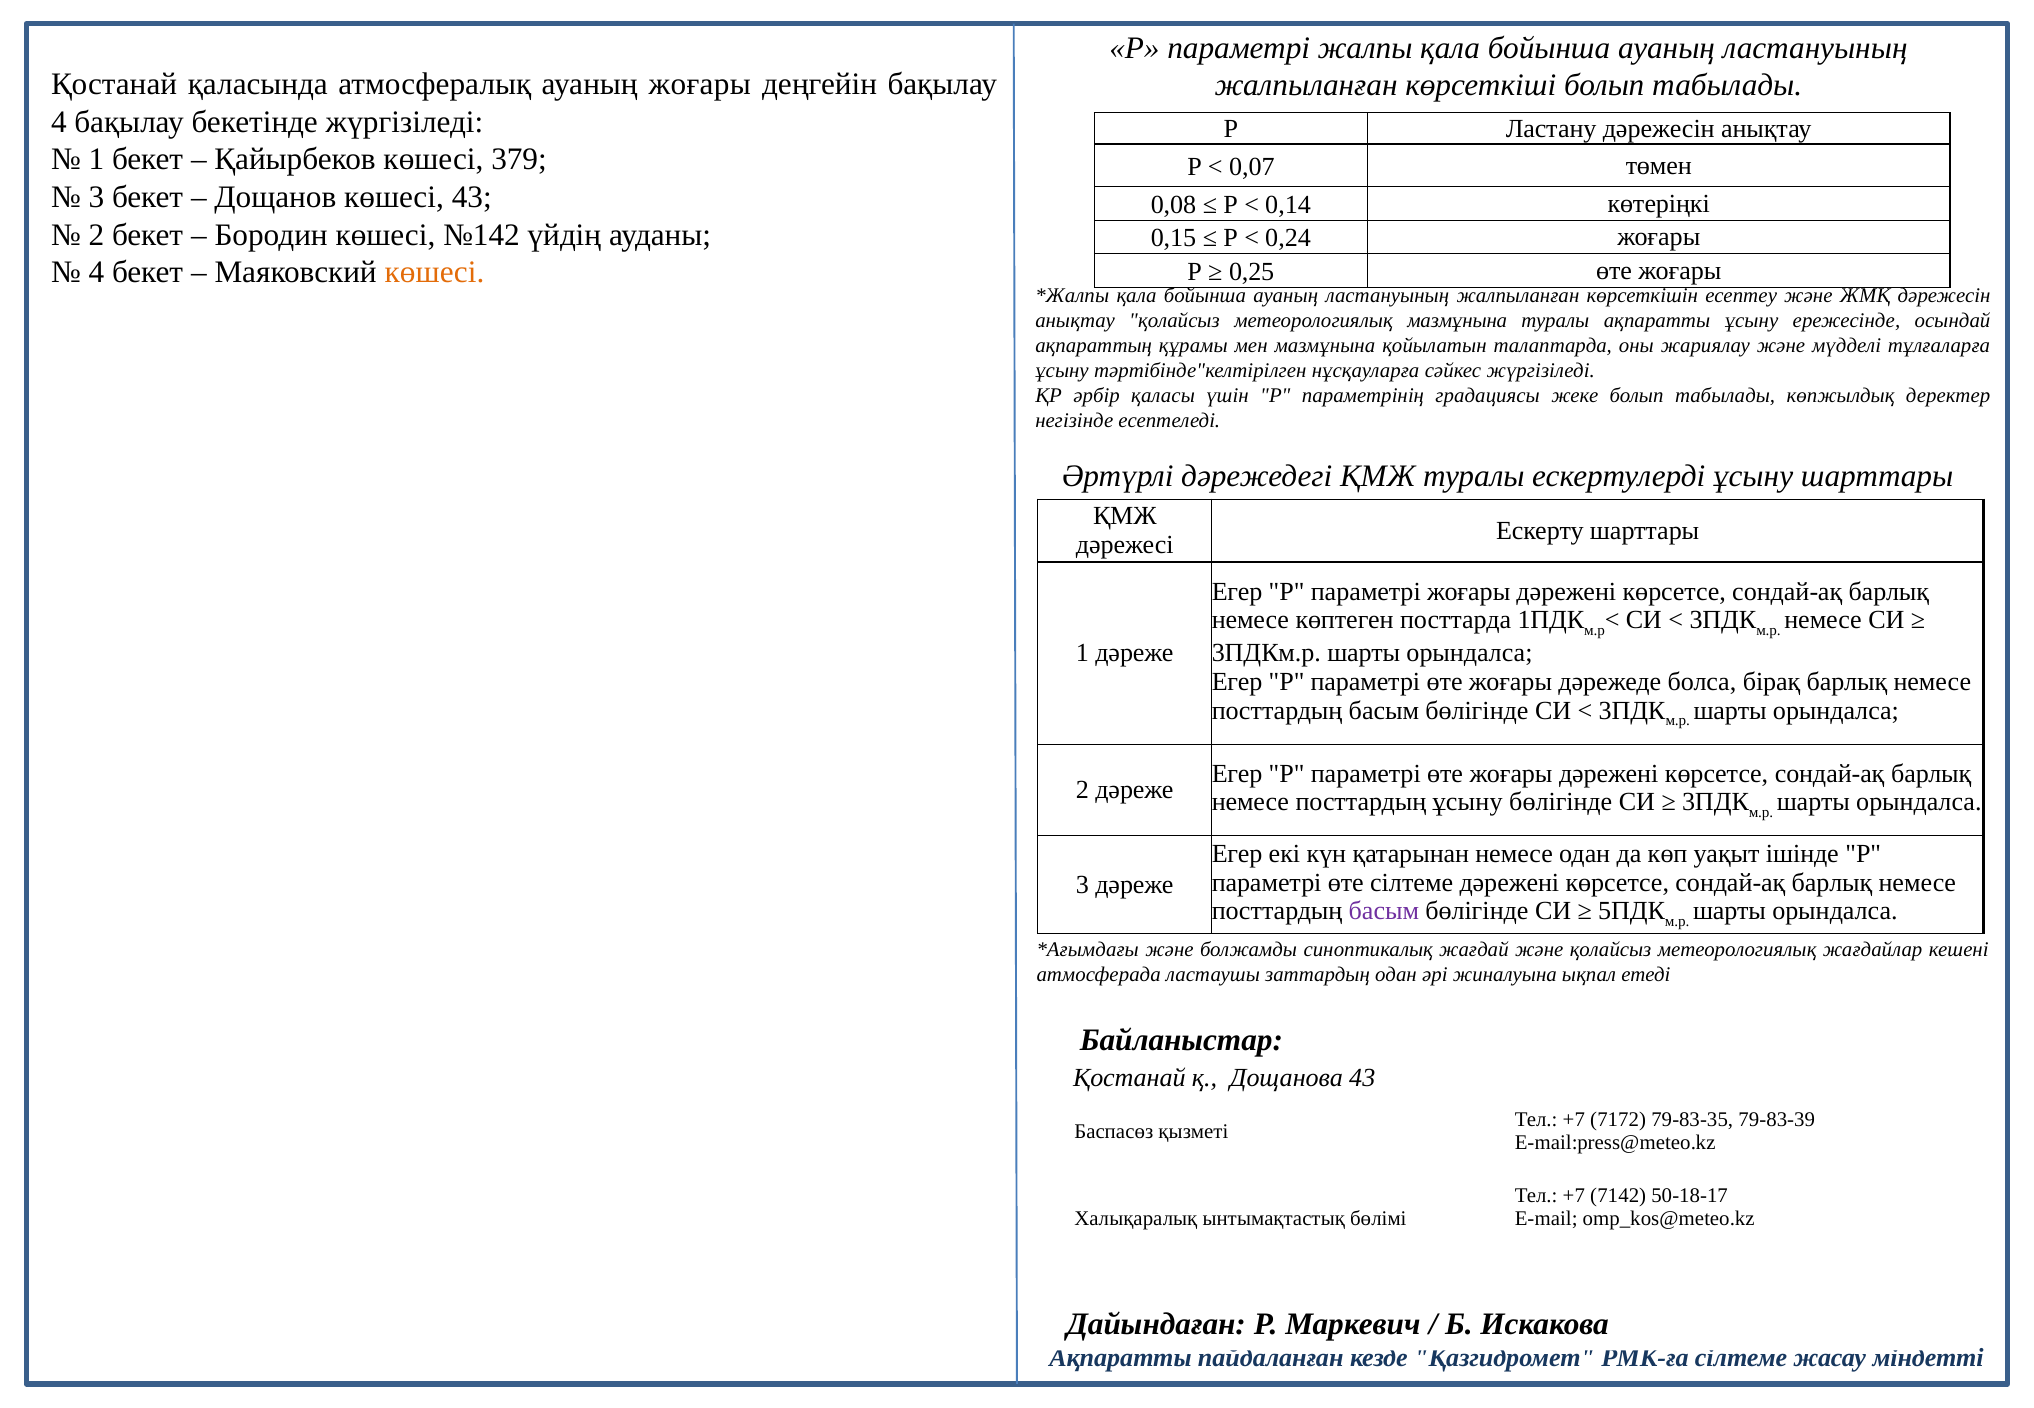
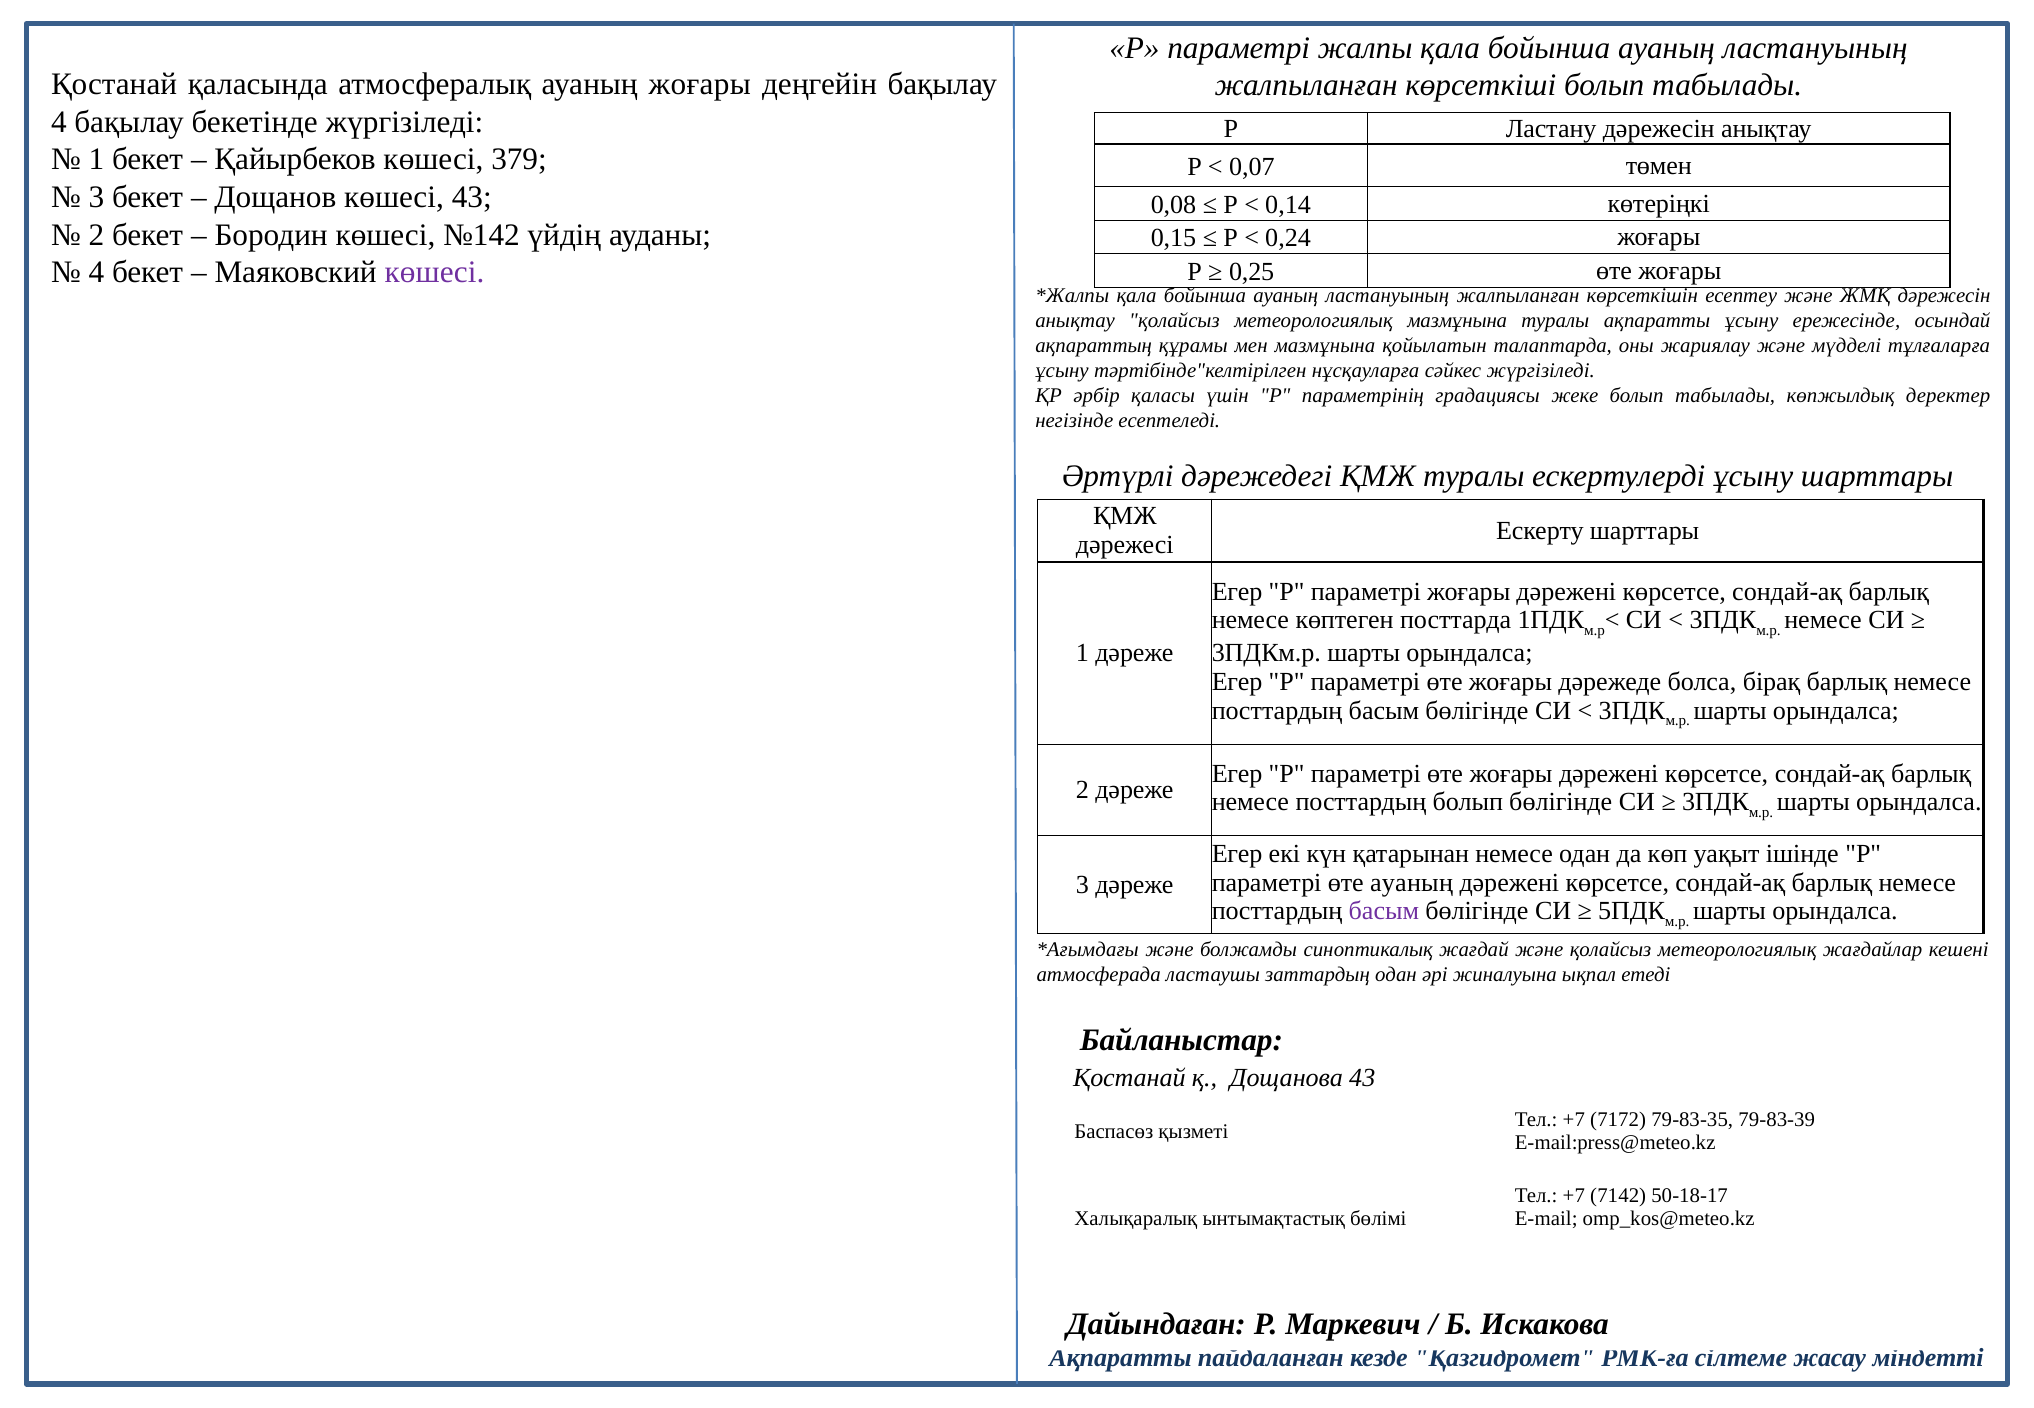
көшесі colour: orange -> purple (435, 272)
посттардың ұсыну: ұсыну -> болып (1468, 802)
өте сілтеме: сілтеме -> ауаның (1412, 883)
